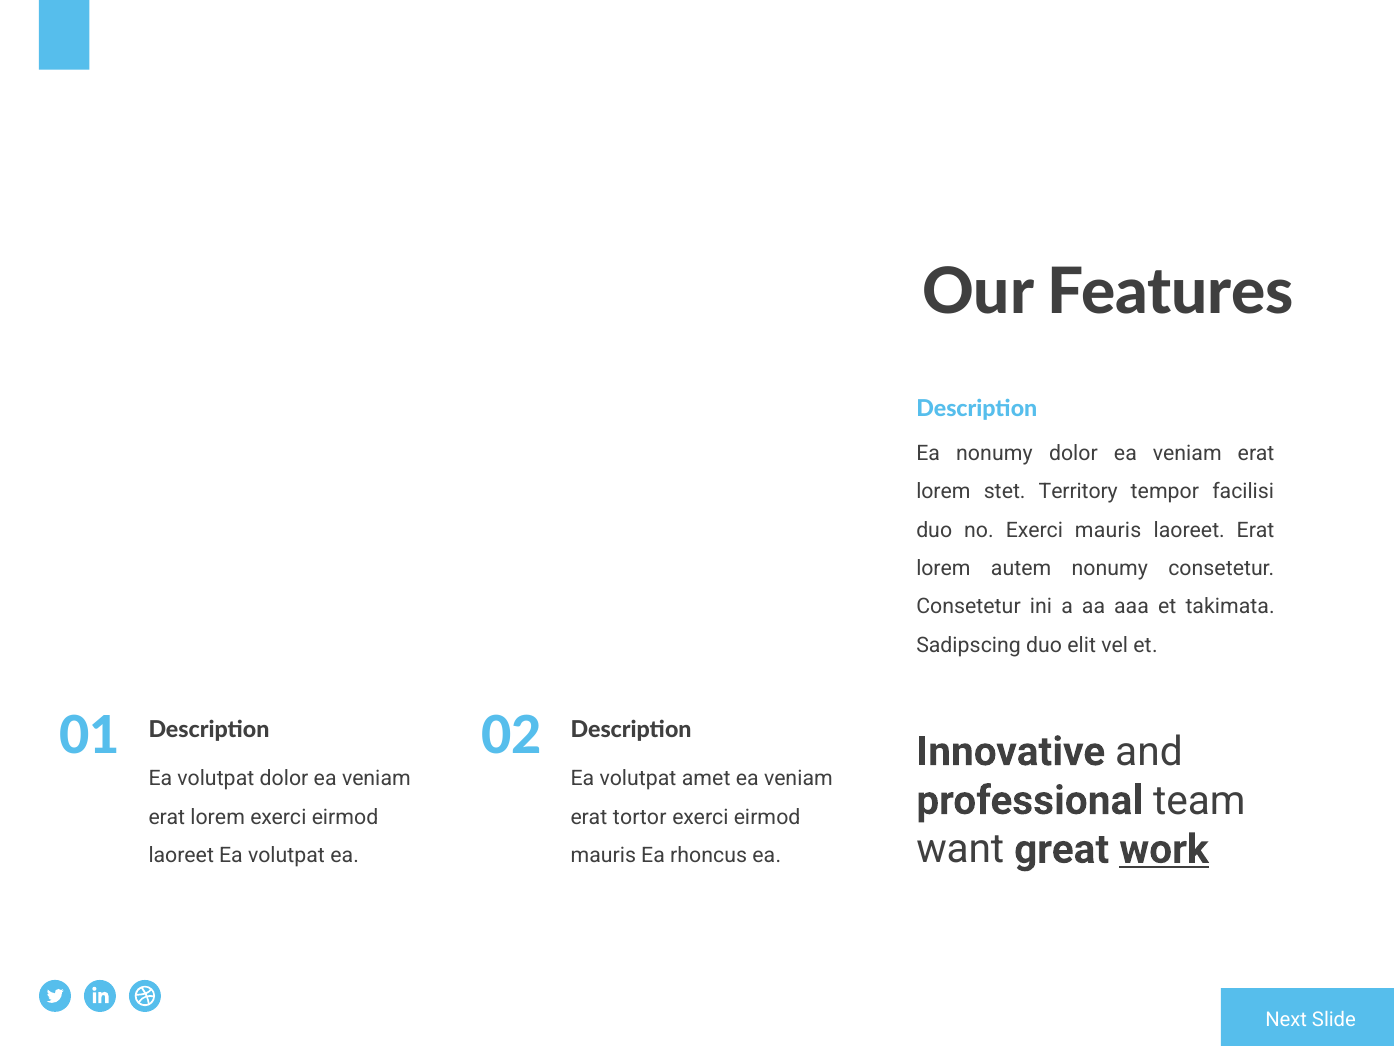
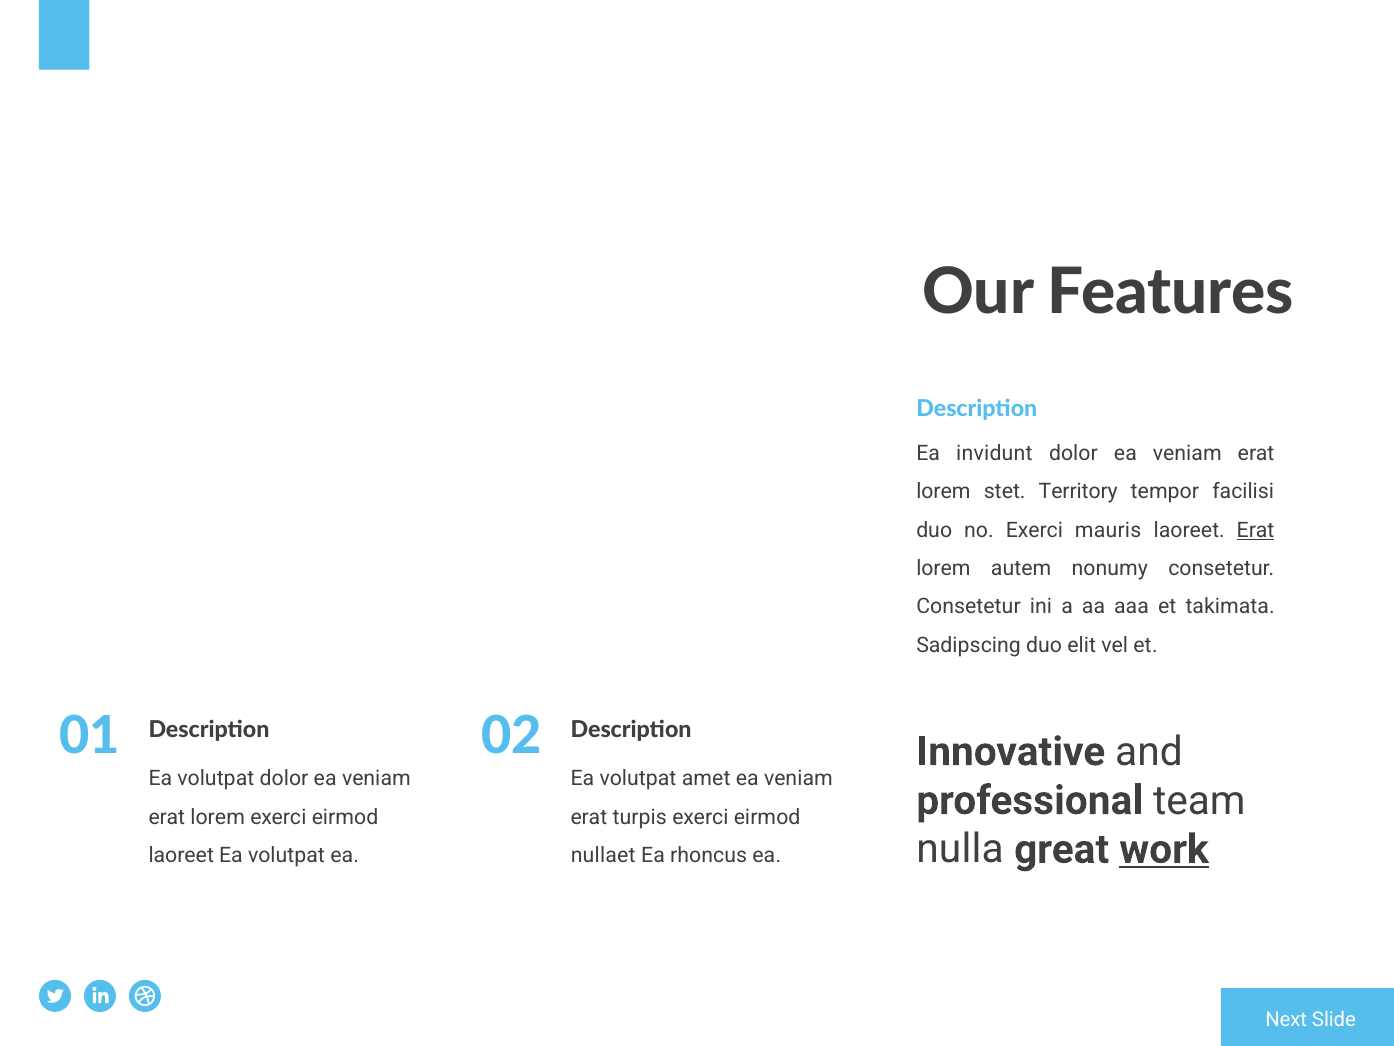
Ea nonumy: nonumy -> invidunt (994, 453)
Erat underline: none -> present (1256, 530)
tortor: tortor -> turpis (640, 817)
want: want -> nulla (960, 849)
mauris: mauris -> nullaet (603, 855)
